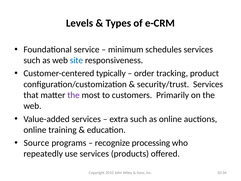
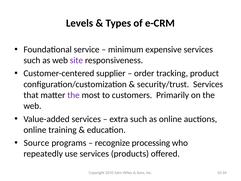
schedules: schedules -> expensive (164, 49)
site colour: blue -> purple (76, 60)
typically: typically -> supplier (111, 73)
